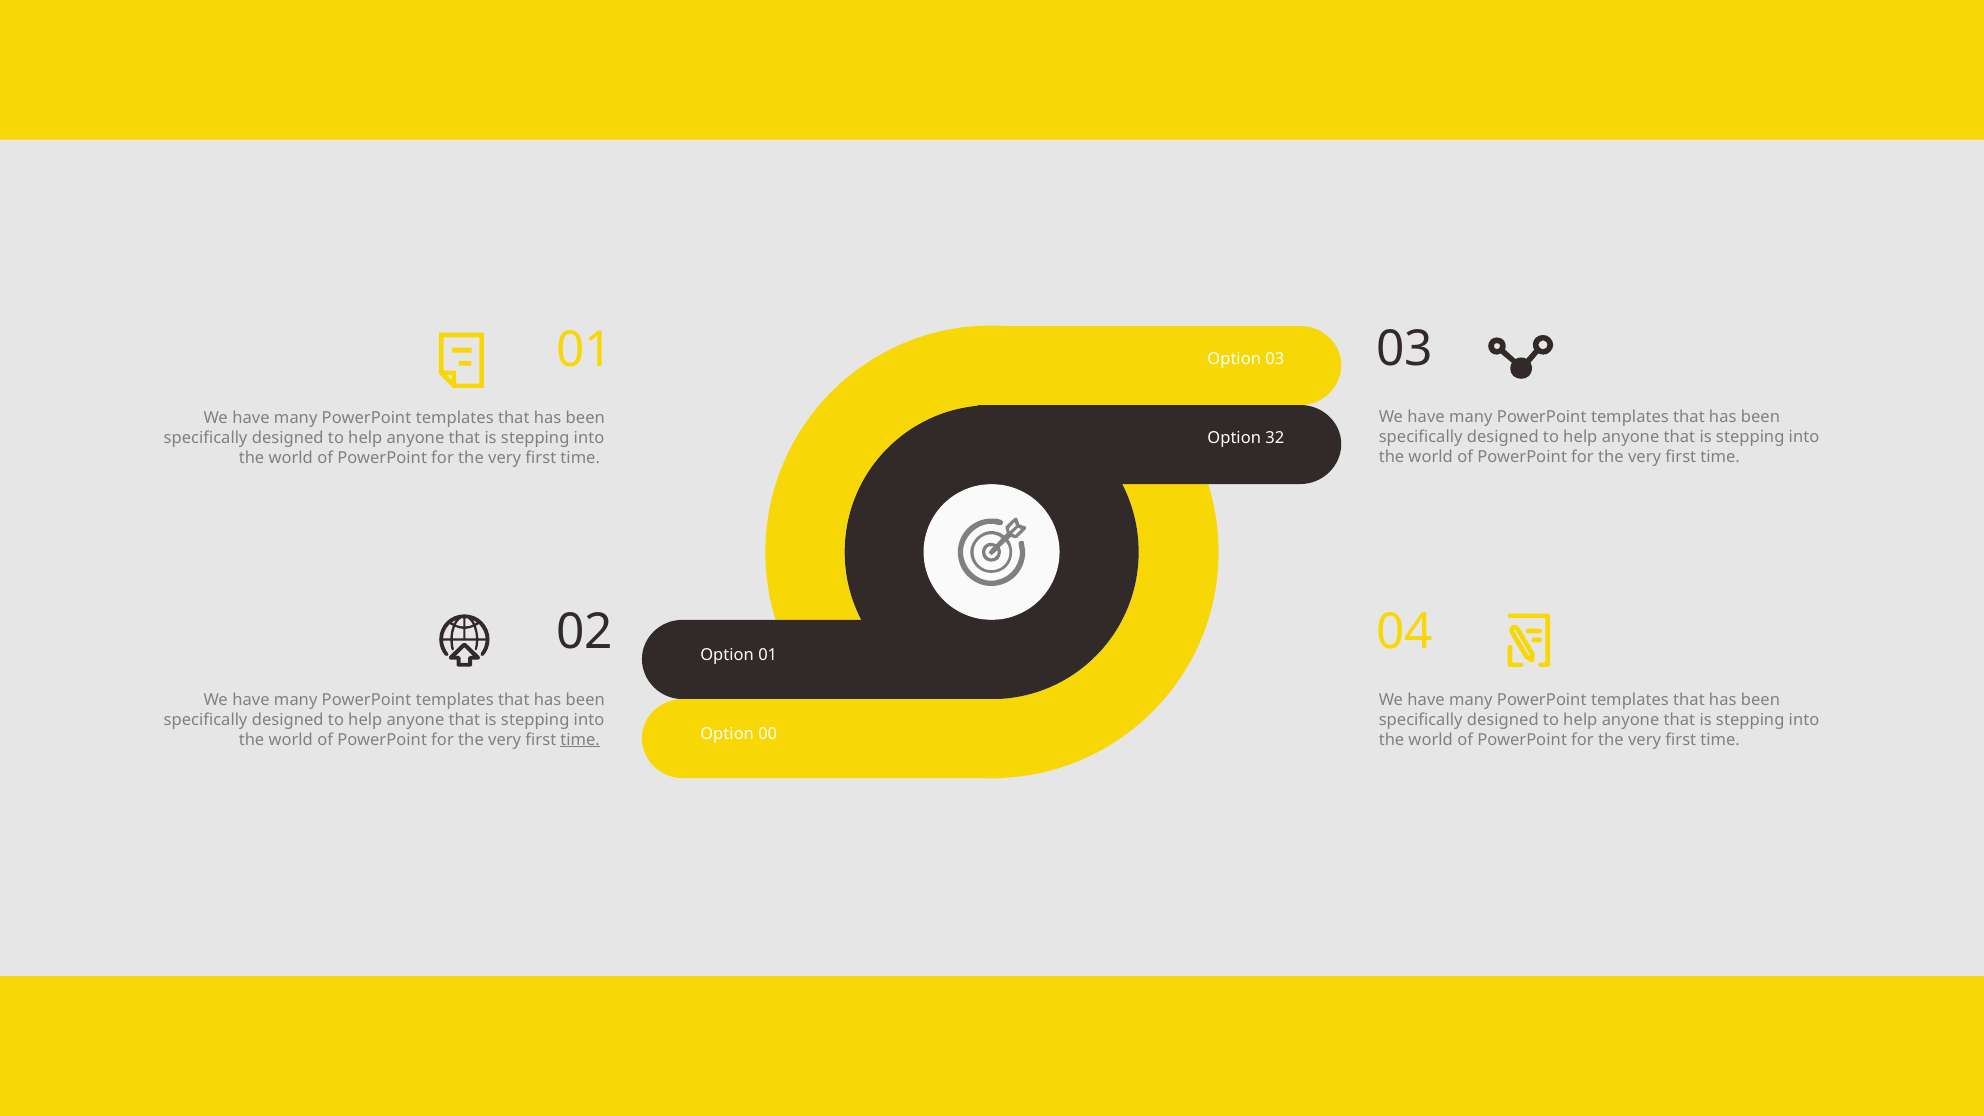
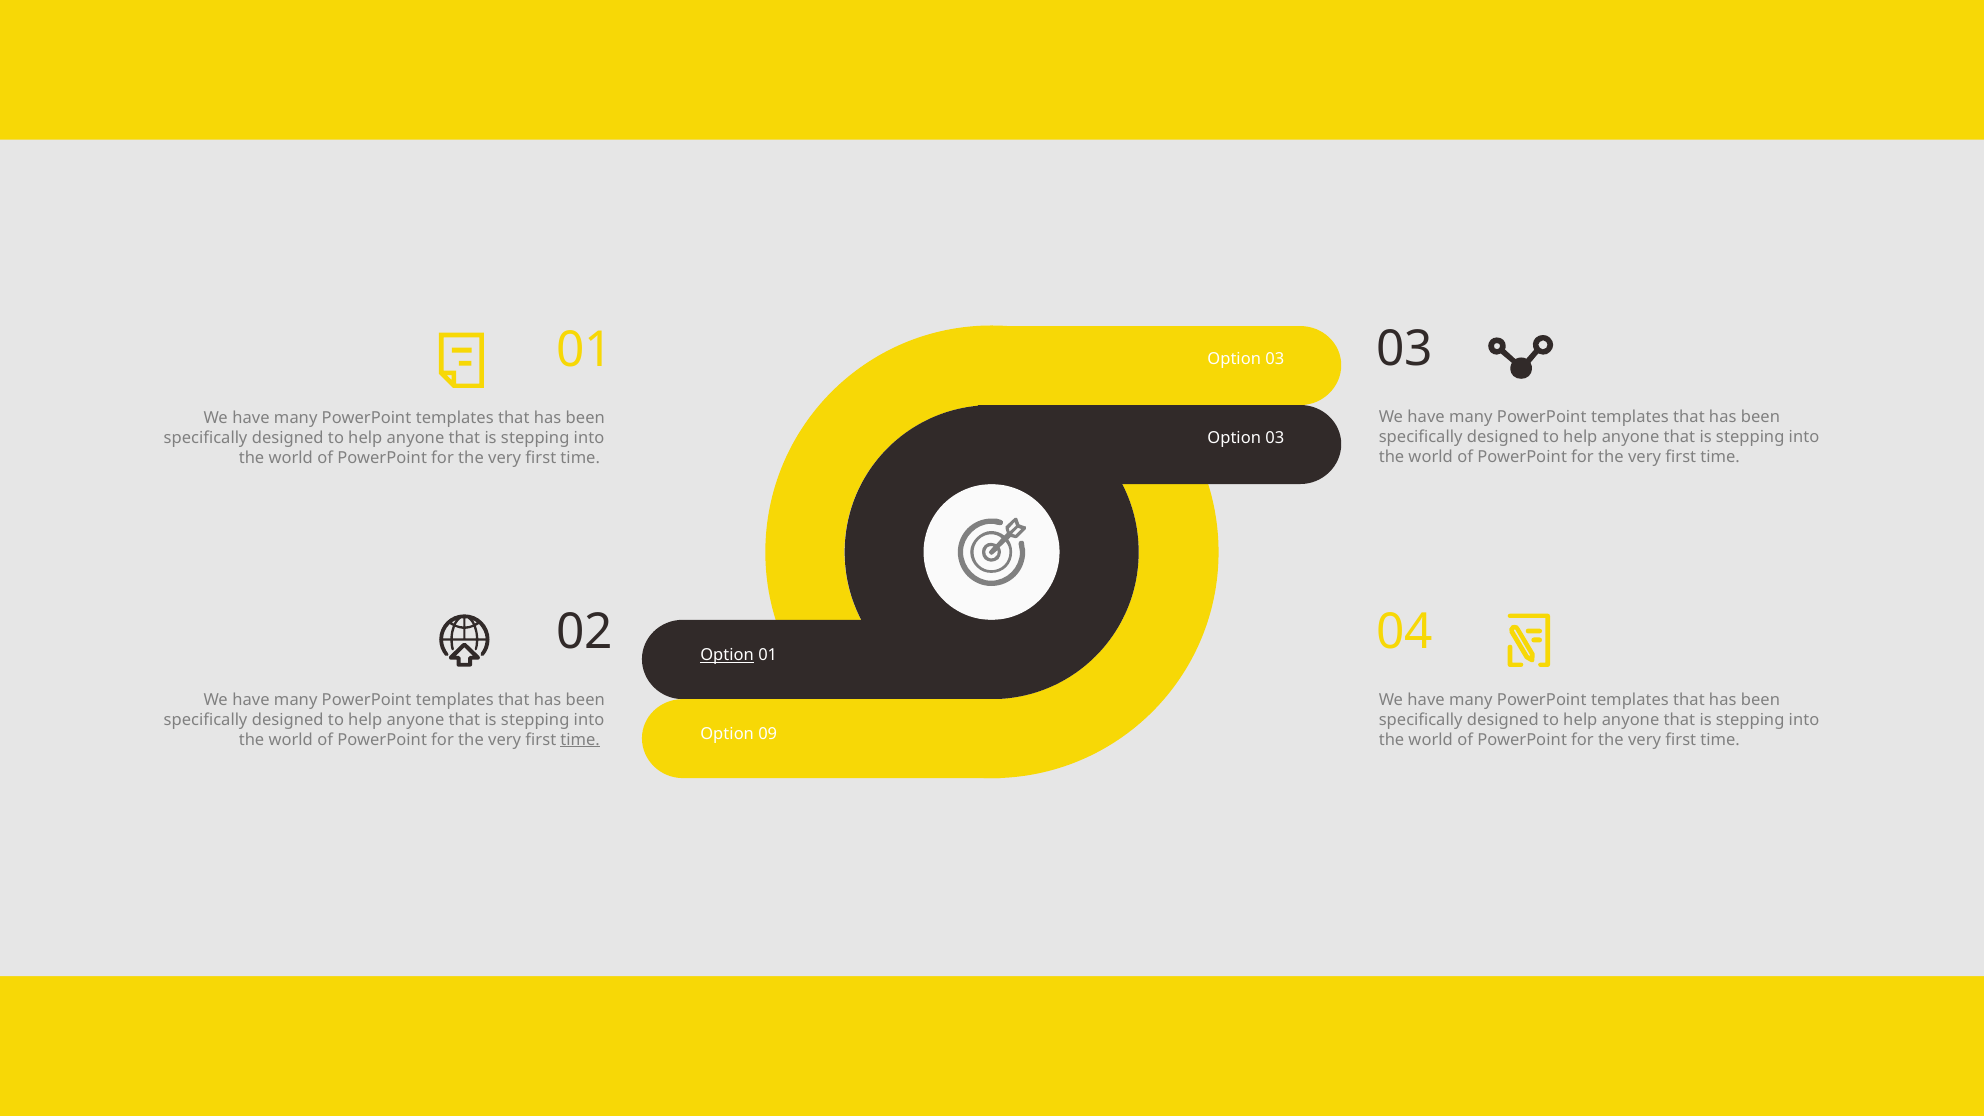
32: 32 -> 03 (1275, 438)
Option underline: none -> present (727, 655)
00: 00 -> 09 (768, 734)
